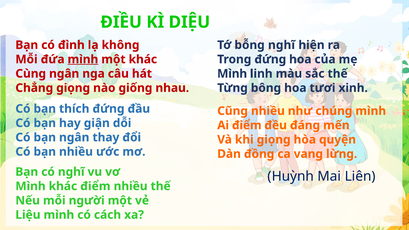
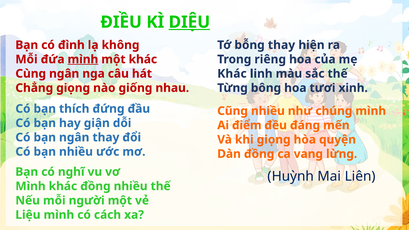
DIỆU underline: none -> present (189, 22)
bỗng nghĩ: nghĩ -> thay (281, 45)
Trong đứng: đứng -> riêng (270, 59)
Mình: Mình -> Khác (232, 74)
khác điểm: điểm -> đồng (95, 186)
